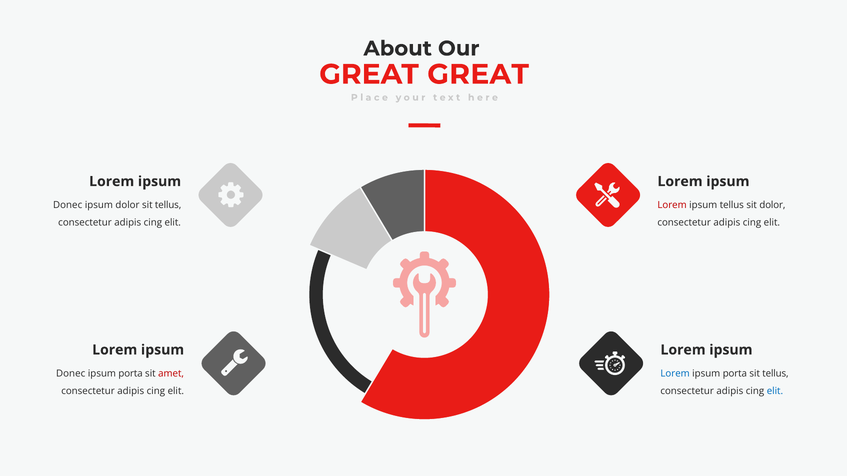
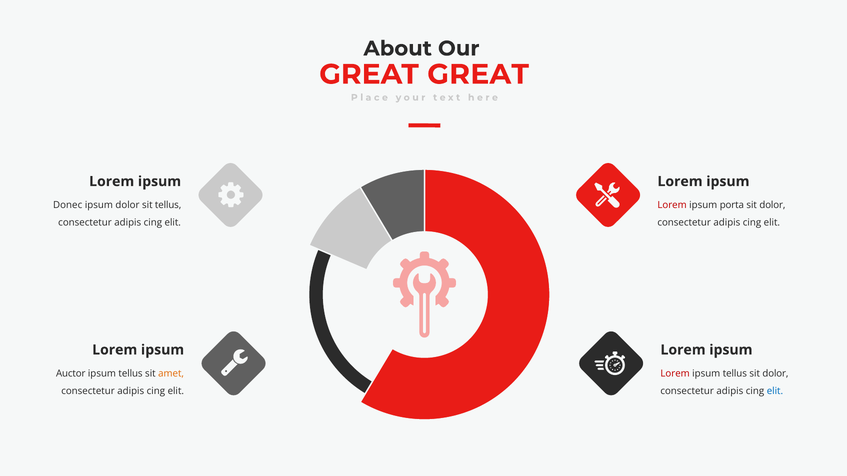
ipsum tellus: tellus -> porta (732, 205)
Donec: Donec -> Auctor (71, 374)
porta: porta -> tellus (131, 374)
amet colour: red -> orange (171, 374)
Lorem colour: blue -> red (675, 374)
porta: porta -> tellus (735, 374)
tellus: tellus -> dolor (775, 374)
